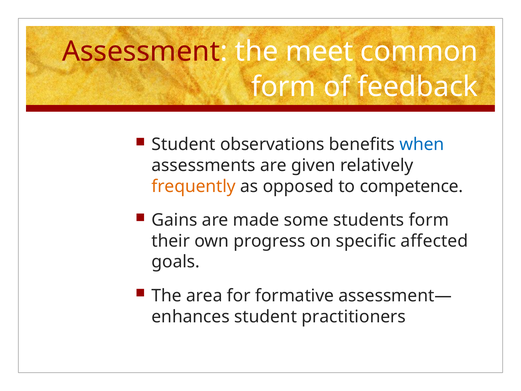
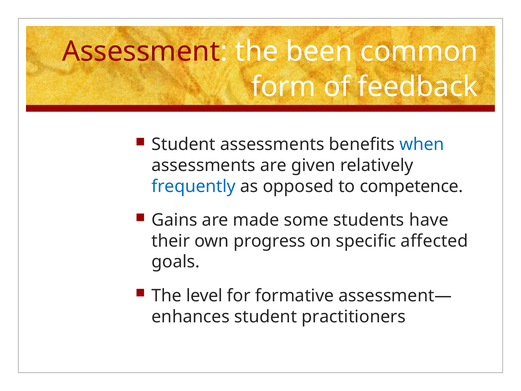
meet: meet -> been (319, 52)
Student observations: observations -> assessments (272, 144)
frequently colour: orange -> blue (194, 186)
students form: form -> have (429, 220)
area: area -> level (204, 296)
